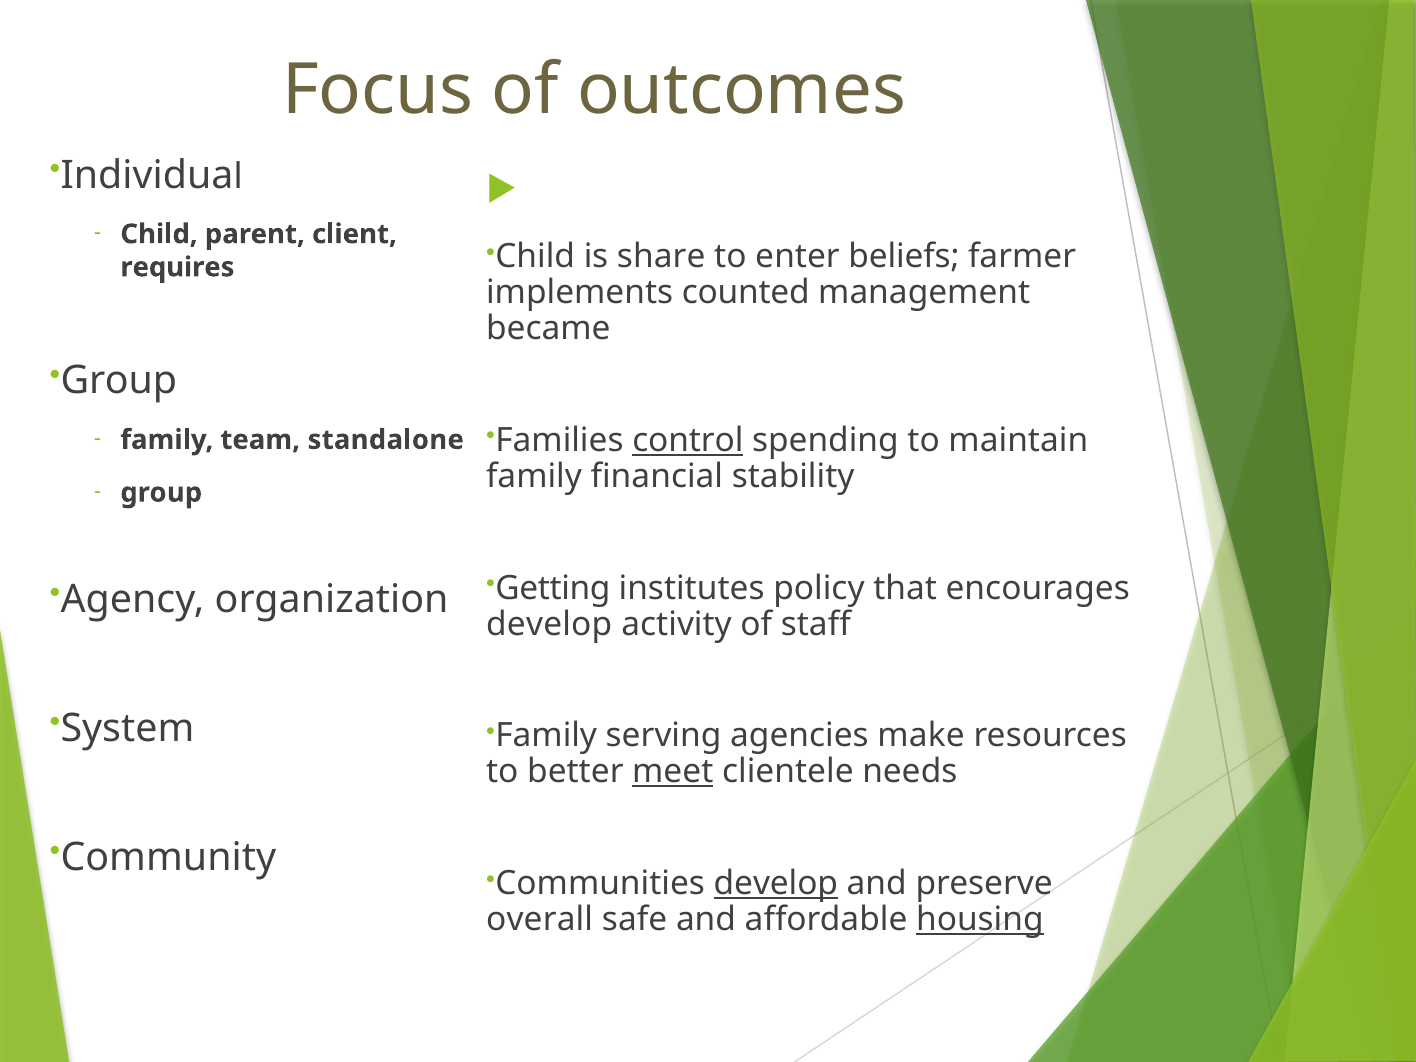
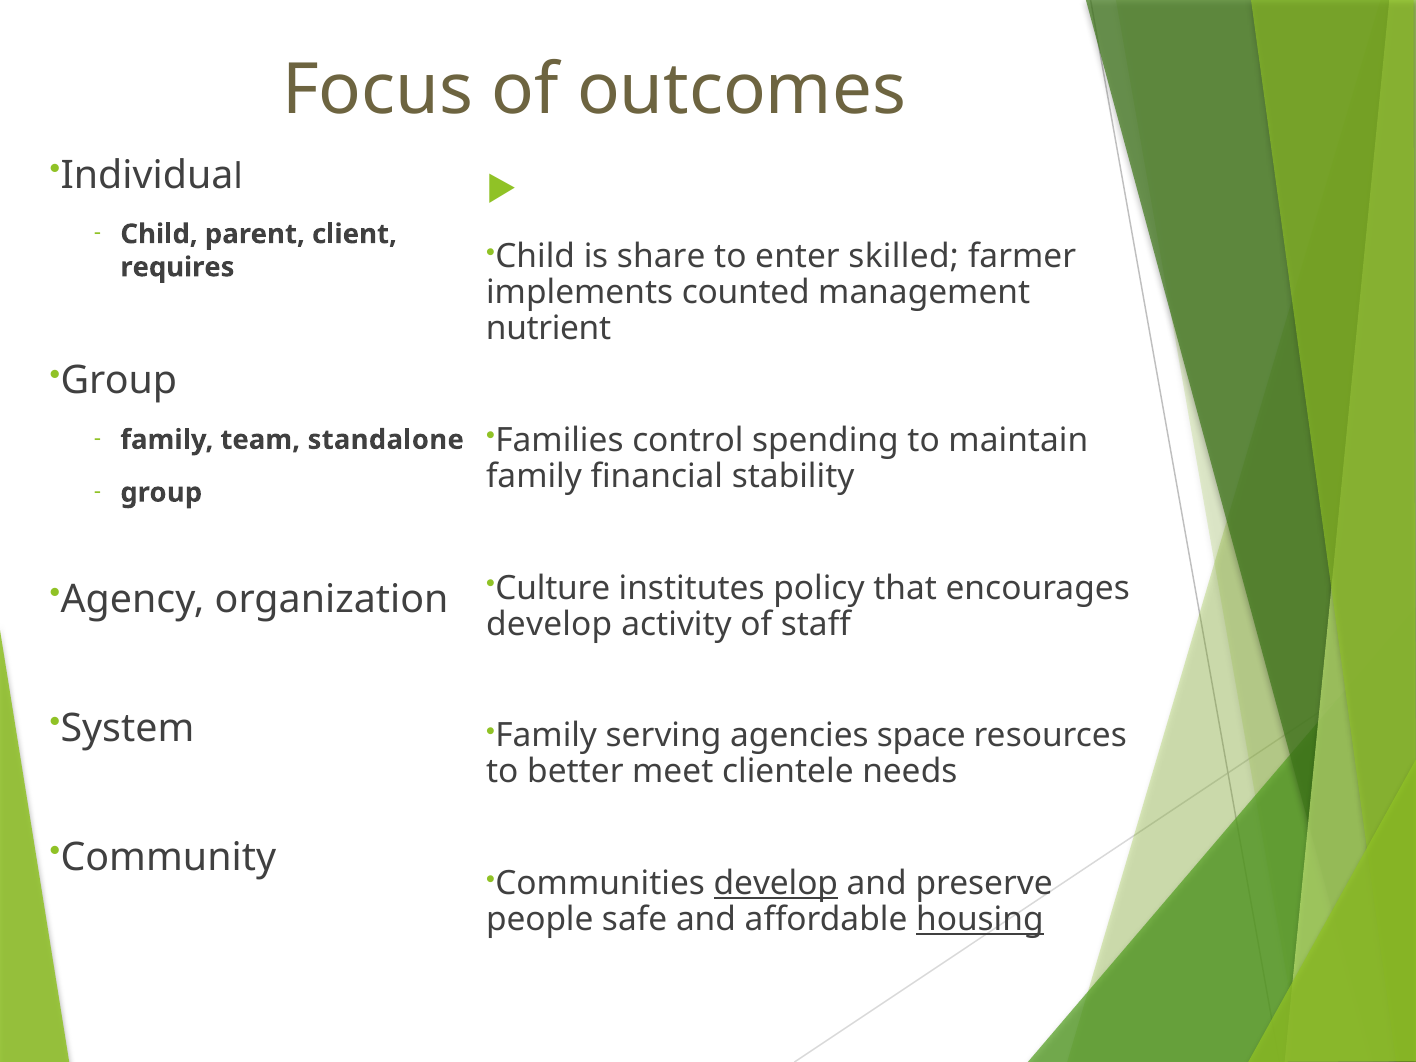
beliefs: beliefs -> skilled (904, 256)
became: became -> nutrient (549, 329)
control underline: present -> none (688, 440)
Getting: Getting -> Culture (553, 588)
make: make -> space (921, 736)
meet underline: present -> none (673, 772)
overall: overall -> people (540, 920)
